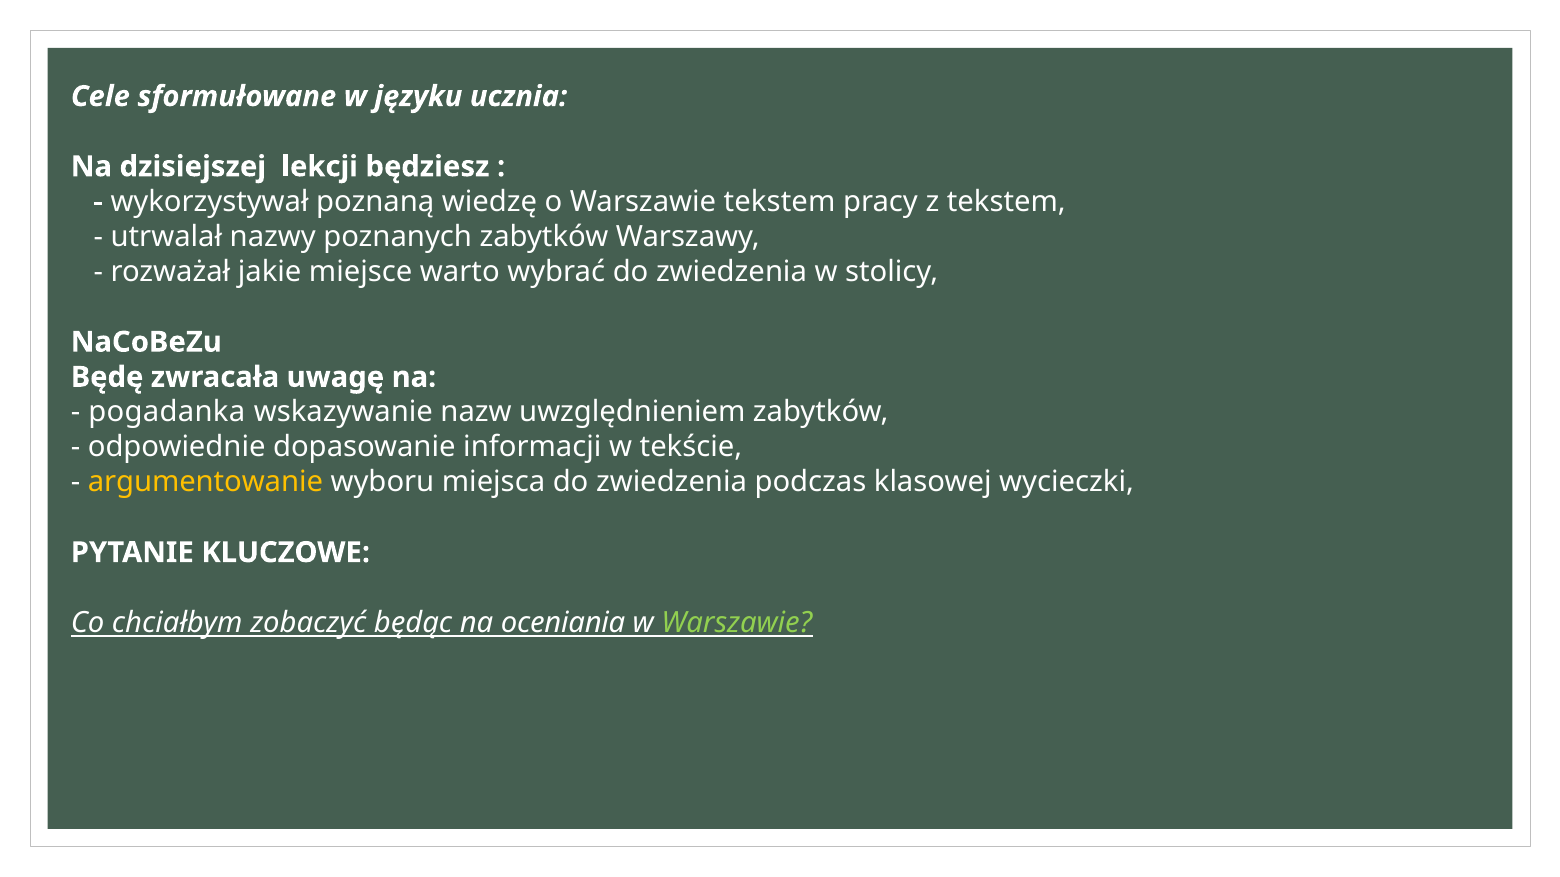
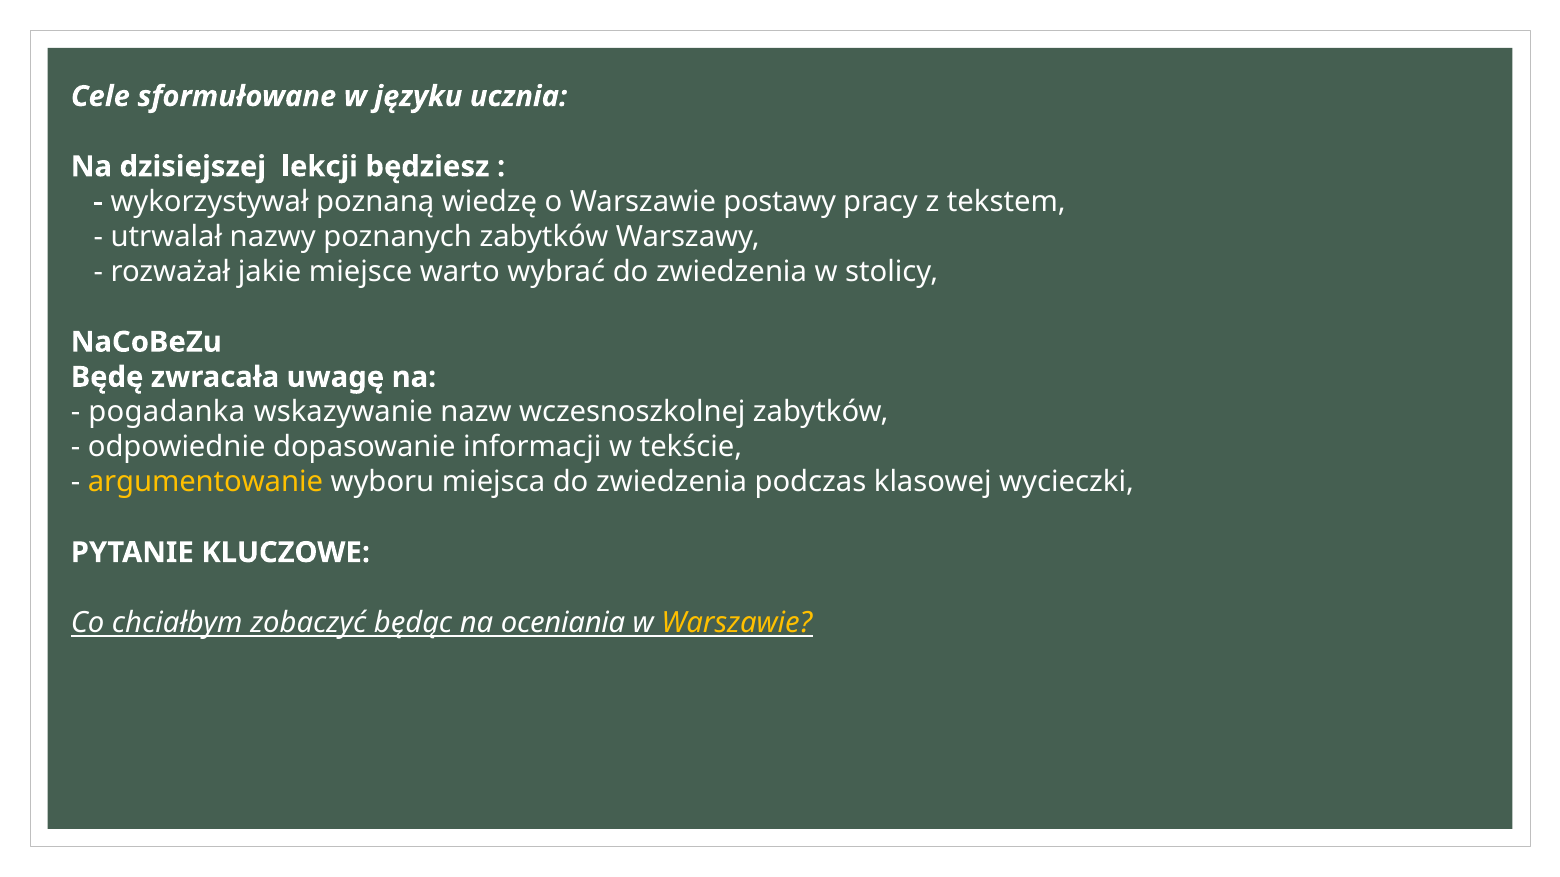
Warszawie tekstem: tekstem -> postawy (780, 202)
uwzględnieniem: uwzględnieniem -> wczesnoszkolnej (632, 412)
Warszawie colour: light green -> yellow (737, 623)
